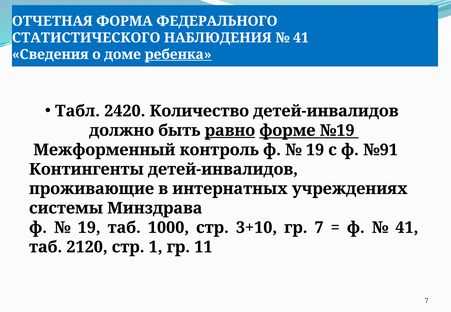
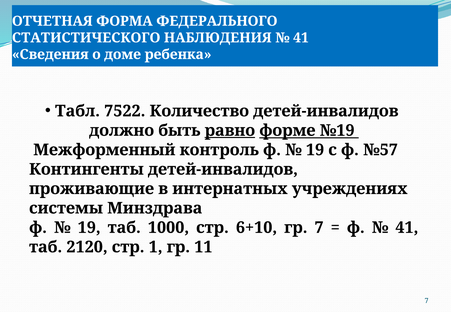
ребенка underline: present -> none (178, 54)
2420: 2420 -> 7522 (125, 111)
№91: №91 -> №57 (380, 150)
3+10: 3+10 -> 6+10 (256, 228)
